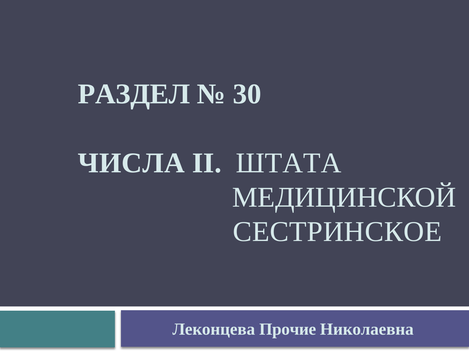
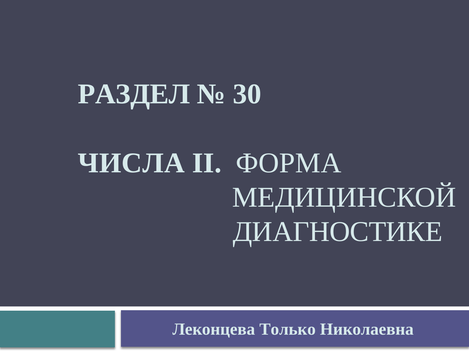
ШТАТА: ШТАТА -> ФОРМА (289, 163)
СЕСТРИНСКОЕ: СЕСТРИНСКОЕ -> ДИАГНОСТИКЕ (338, 232)
Прочие: Прочие -> Только (288, 329)
